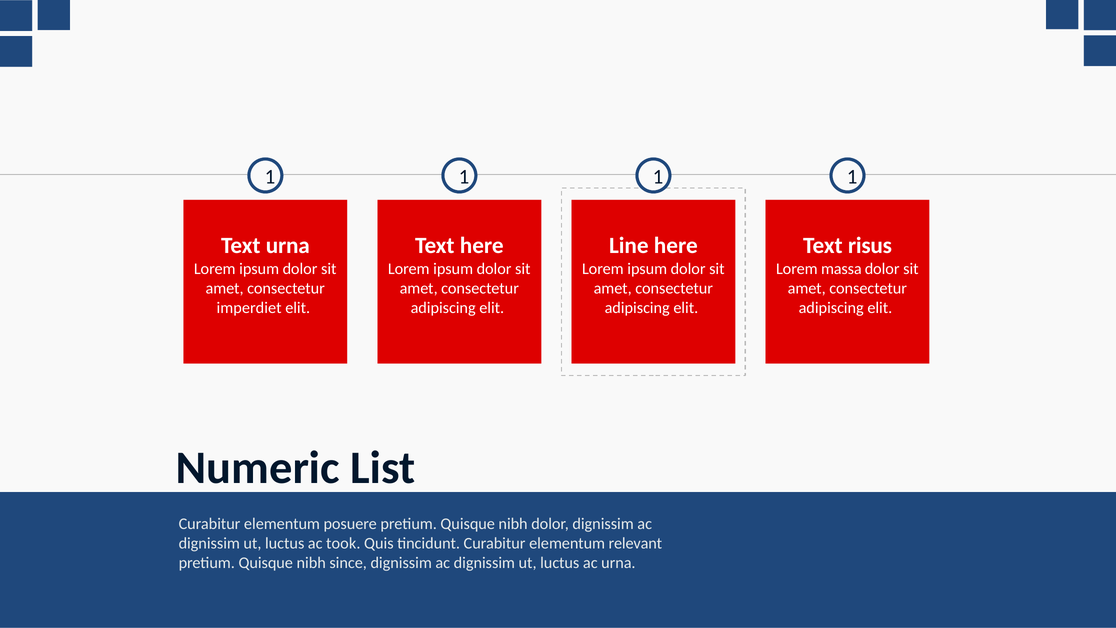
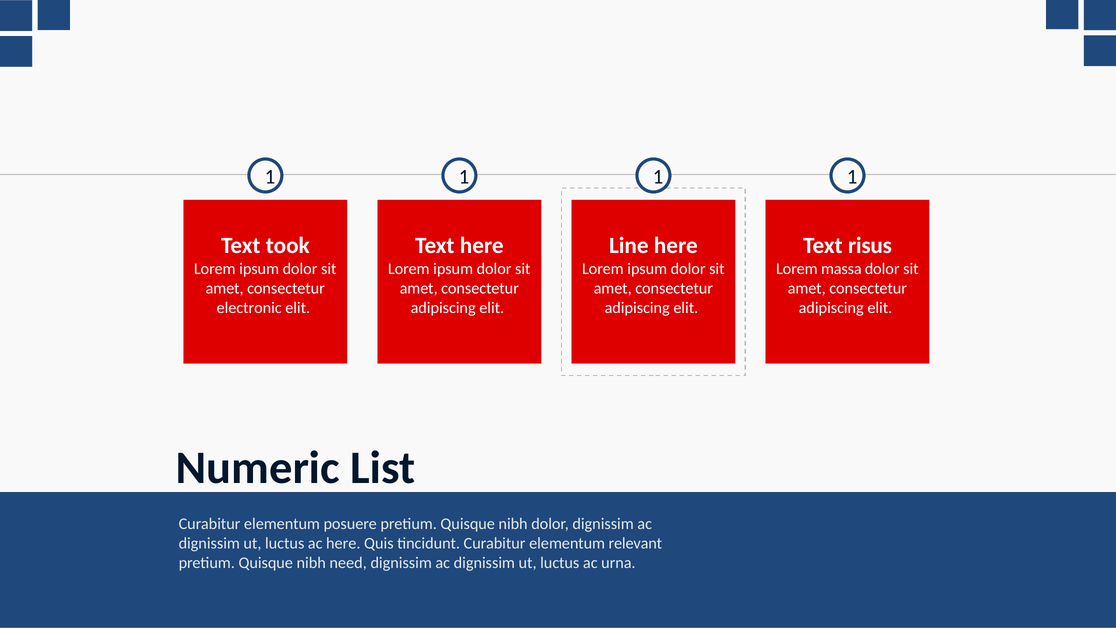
Text urna: urna -> took (288, 246)
imperdiet: imperdiet -> electronic (249, 308)
ac took: took -> here (343, 543)
since: since -> need (348, 563)
